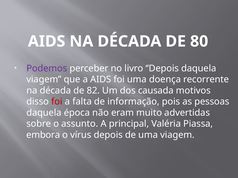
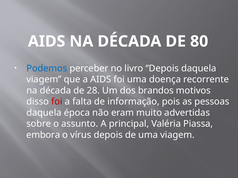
Podemos colour: purple -> blue (47, 69)
82: 82 -> 28 (93, 91)
causada: causada -> brandos (156, 91)
